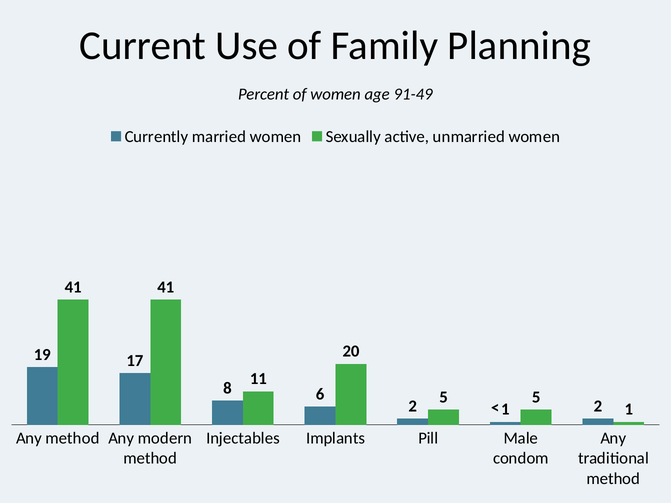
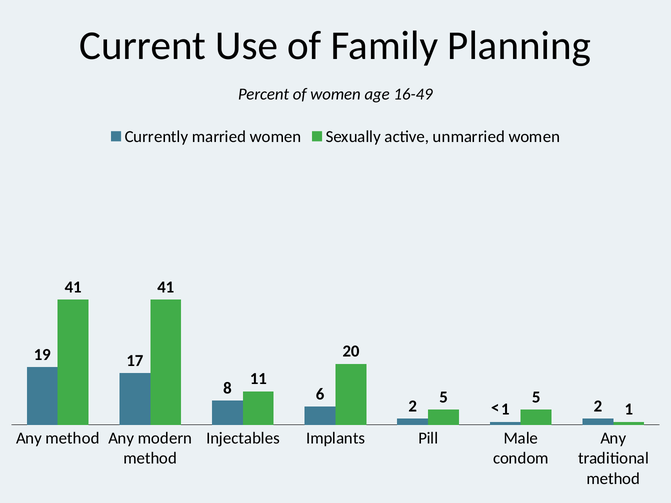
91-49: 91-49 -> 16-49 (413, 94)
